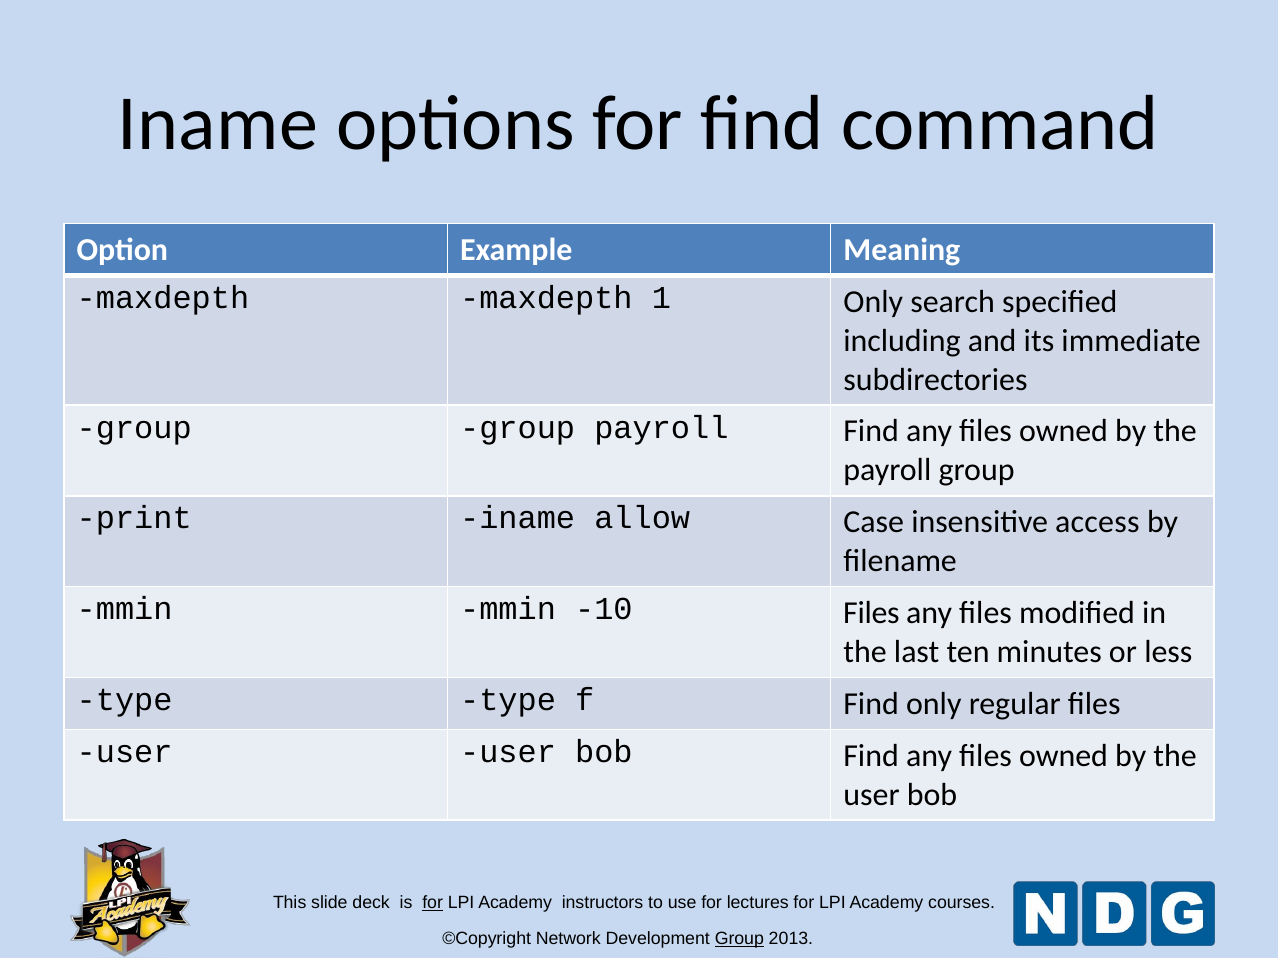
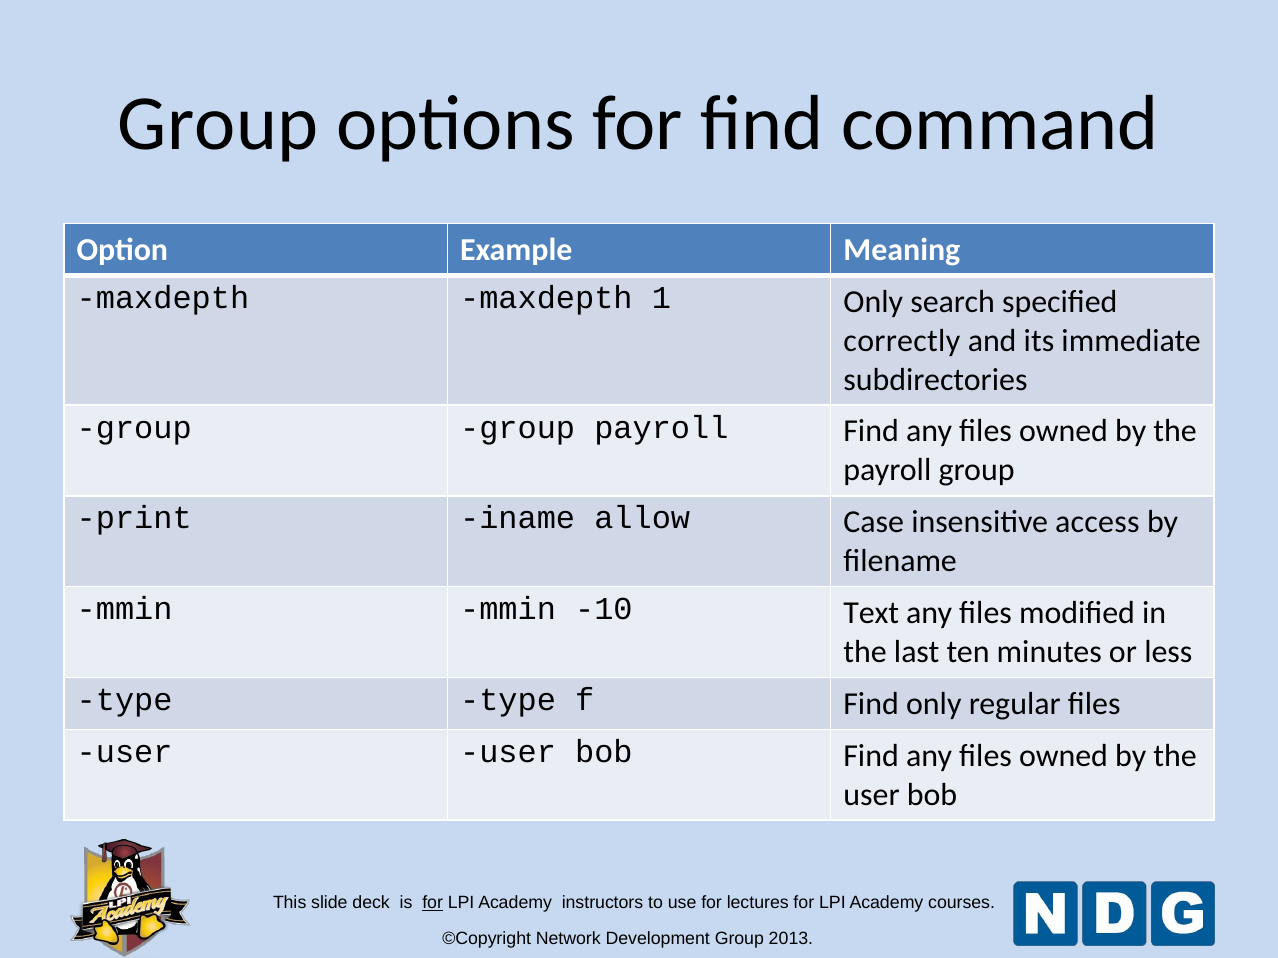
Iname: Iname -> Group (218, 124)
including: including -> correctly (902, 341)
-10 Files: Files -> Text (871, 613)
Group underline: present -> none (739, 939)
